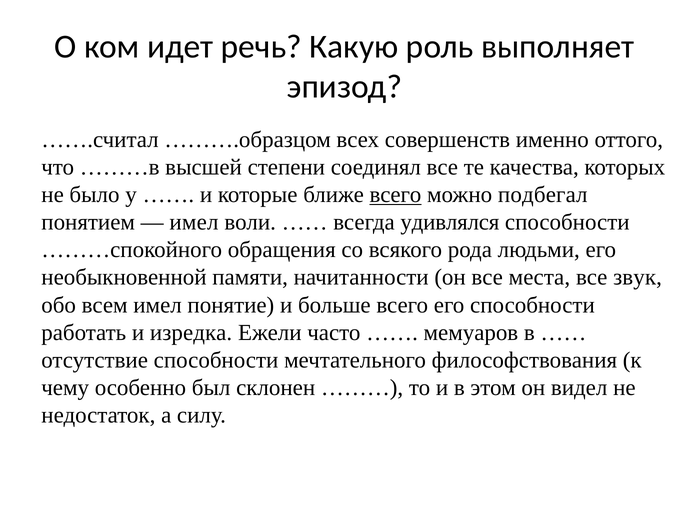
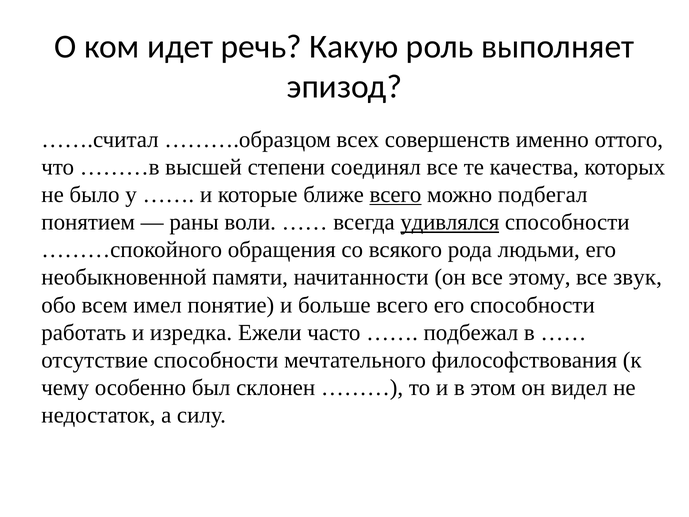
имел: имел -> раны (194, 222)
удивлялся underline: none -> present (450, 222)
места: места -> этому (540, 277)
мемуаров: мемуаров -> подбежал (471, 332)
